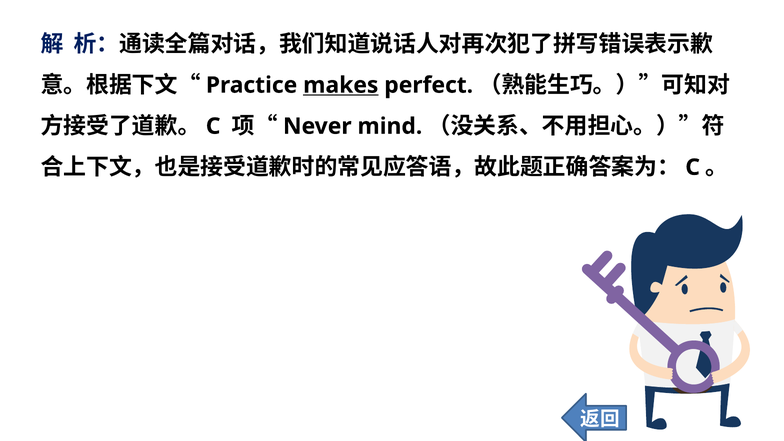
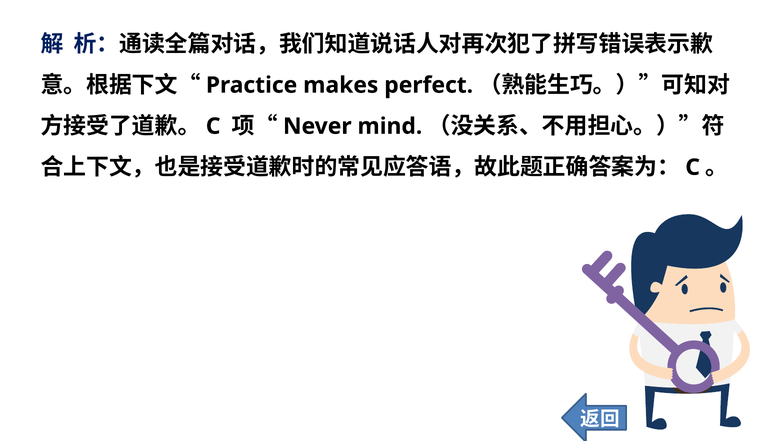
makes underline: present -> none (341, 85)
